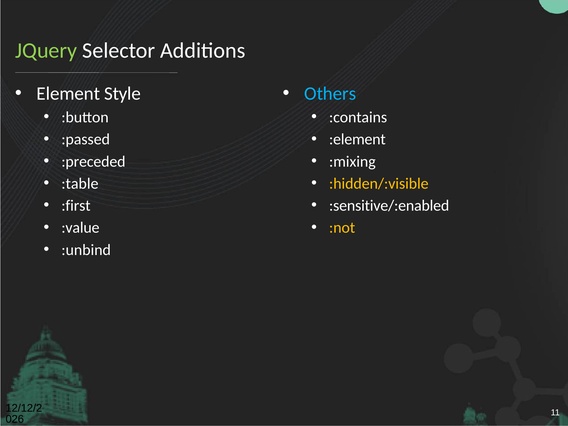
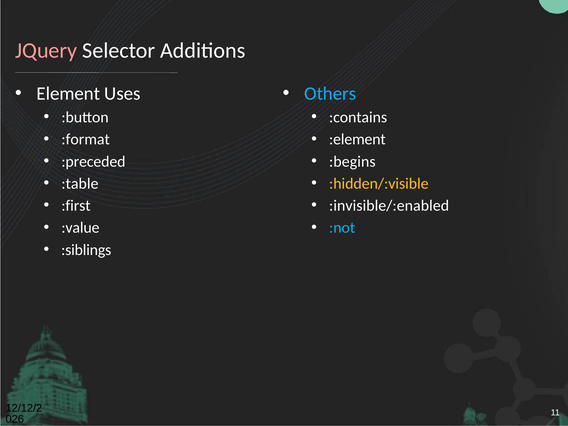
JQuery colour: light green -> pink (46, 51)
Style: Style -> Uses (122, 94)
:passed: :passed -> :format (86, 139)
:mixing: :mixing -> :begins (352, 161)
:sensitive/:enabled: :sensitive/:enabled -> :invisible/:enabled (389, 206)
:not colour: yellow -> light blue (342, 228)
:unbind: :unbind -> :siblings (86, 250)
